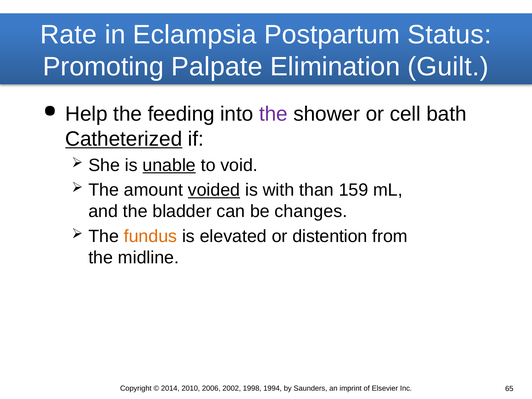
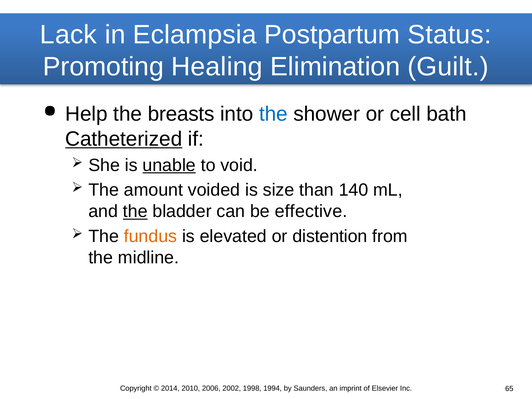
Rate: Rate -> Lack (68, 35)
Palpate: Palpate -> Healing (217, 67)
feeding: feeding -> breasts (181, 114)
the colour: purple -> blue (273, 114)
voided underline: present -> none (214, 190)
with: with -> size (279, 190)
159: 159 -> 140 (353, 190)
the underline: none -> present (135, 211)
changes: changes -> effective (311, 211)
